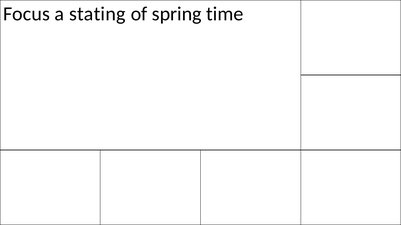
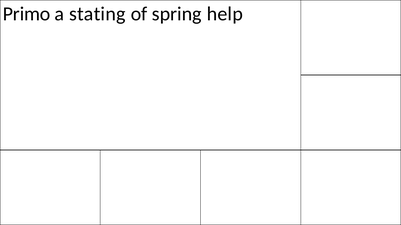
Focus: Focus -> Primo (27, 14)
time: time -> help (225, 14)
